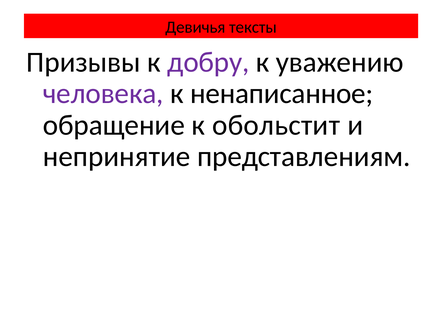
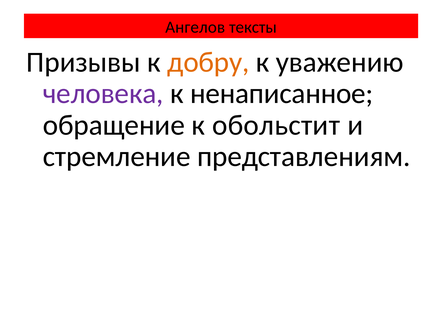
Девичья: Девичья -> Ангелов (195, 27)
добру colour: purple -> orange (208, 62)
непринятие: непринятие -> стремление (117, 157)
